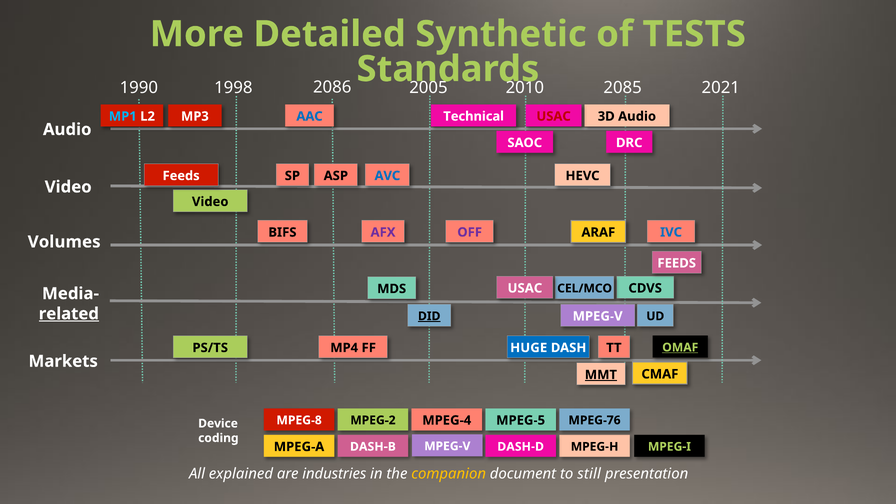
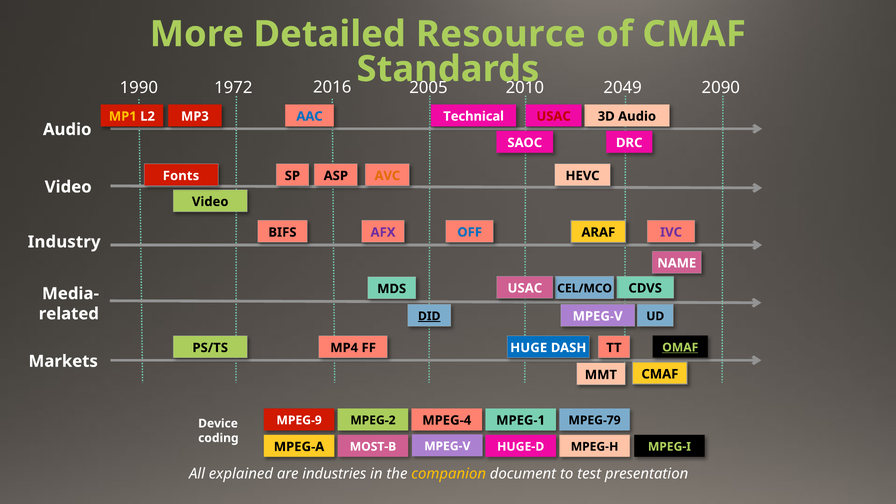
Synthetic: Synthetic -> Resource (501, 34)
of TESTS: TESTS -> CMAF (694, 34)
1998: 1998 -> 1972 (233, 88)
2086: 2086 -> 2016 (332, 87)
2085: 2085 -> 2049 (623, 88)
2021: 2021 -> 2090 (721, 88)
MP1 colour: light blue -> yellow (123, 116)
Feeds: Feeds -> Fonts (181, 176)
AVC colour: blue -> orange (387, 176)
OFF colour: purple -> blue (470, 232)
IVC colour: blue -> purple (671, 232)
Volumes: Volumes -> Industry (64, 242)
FEEDS: FEEDS -> NAME (677, 263)
related underline: present -> none (69, 314)
MMT underline: present -> none (601, 375)
MPEG-8: MPEG-8 -> MPEG-9 (299, 420)
MPEG-5: MPEG-5 -> MPEG-1 (521, 420)
MPEG-76: MPEG-76 -> MPEG-79 (595, 420)
DASH-D: DASH-D -> HUGE-D (521, 447)
DASH-B: DASH-B -> MOST-B (373, 447)
still: still -> test (589, 474)
